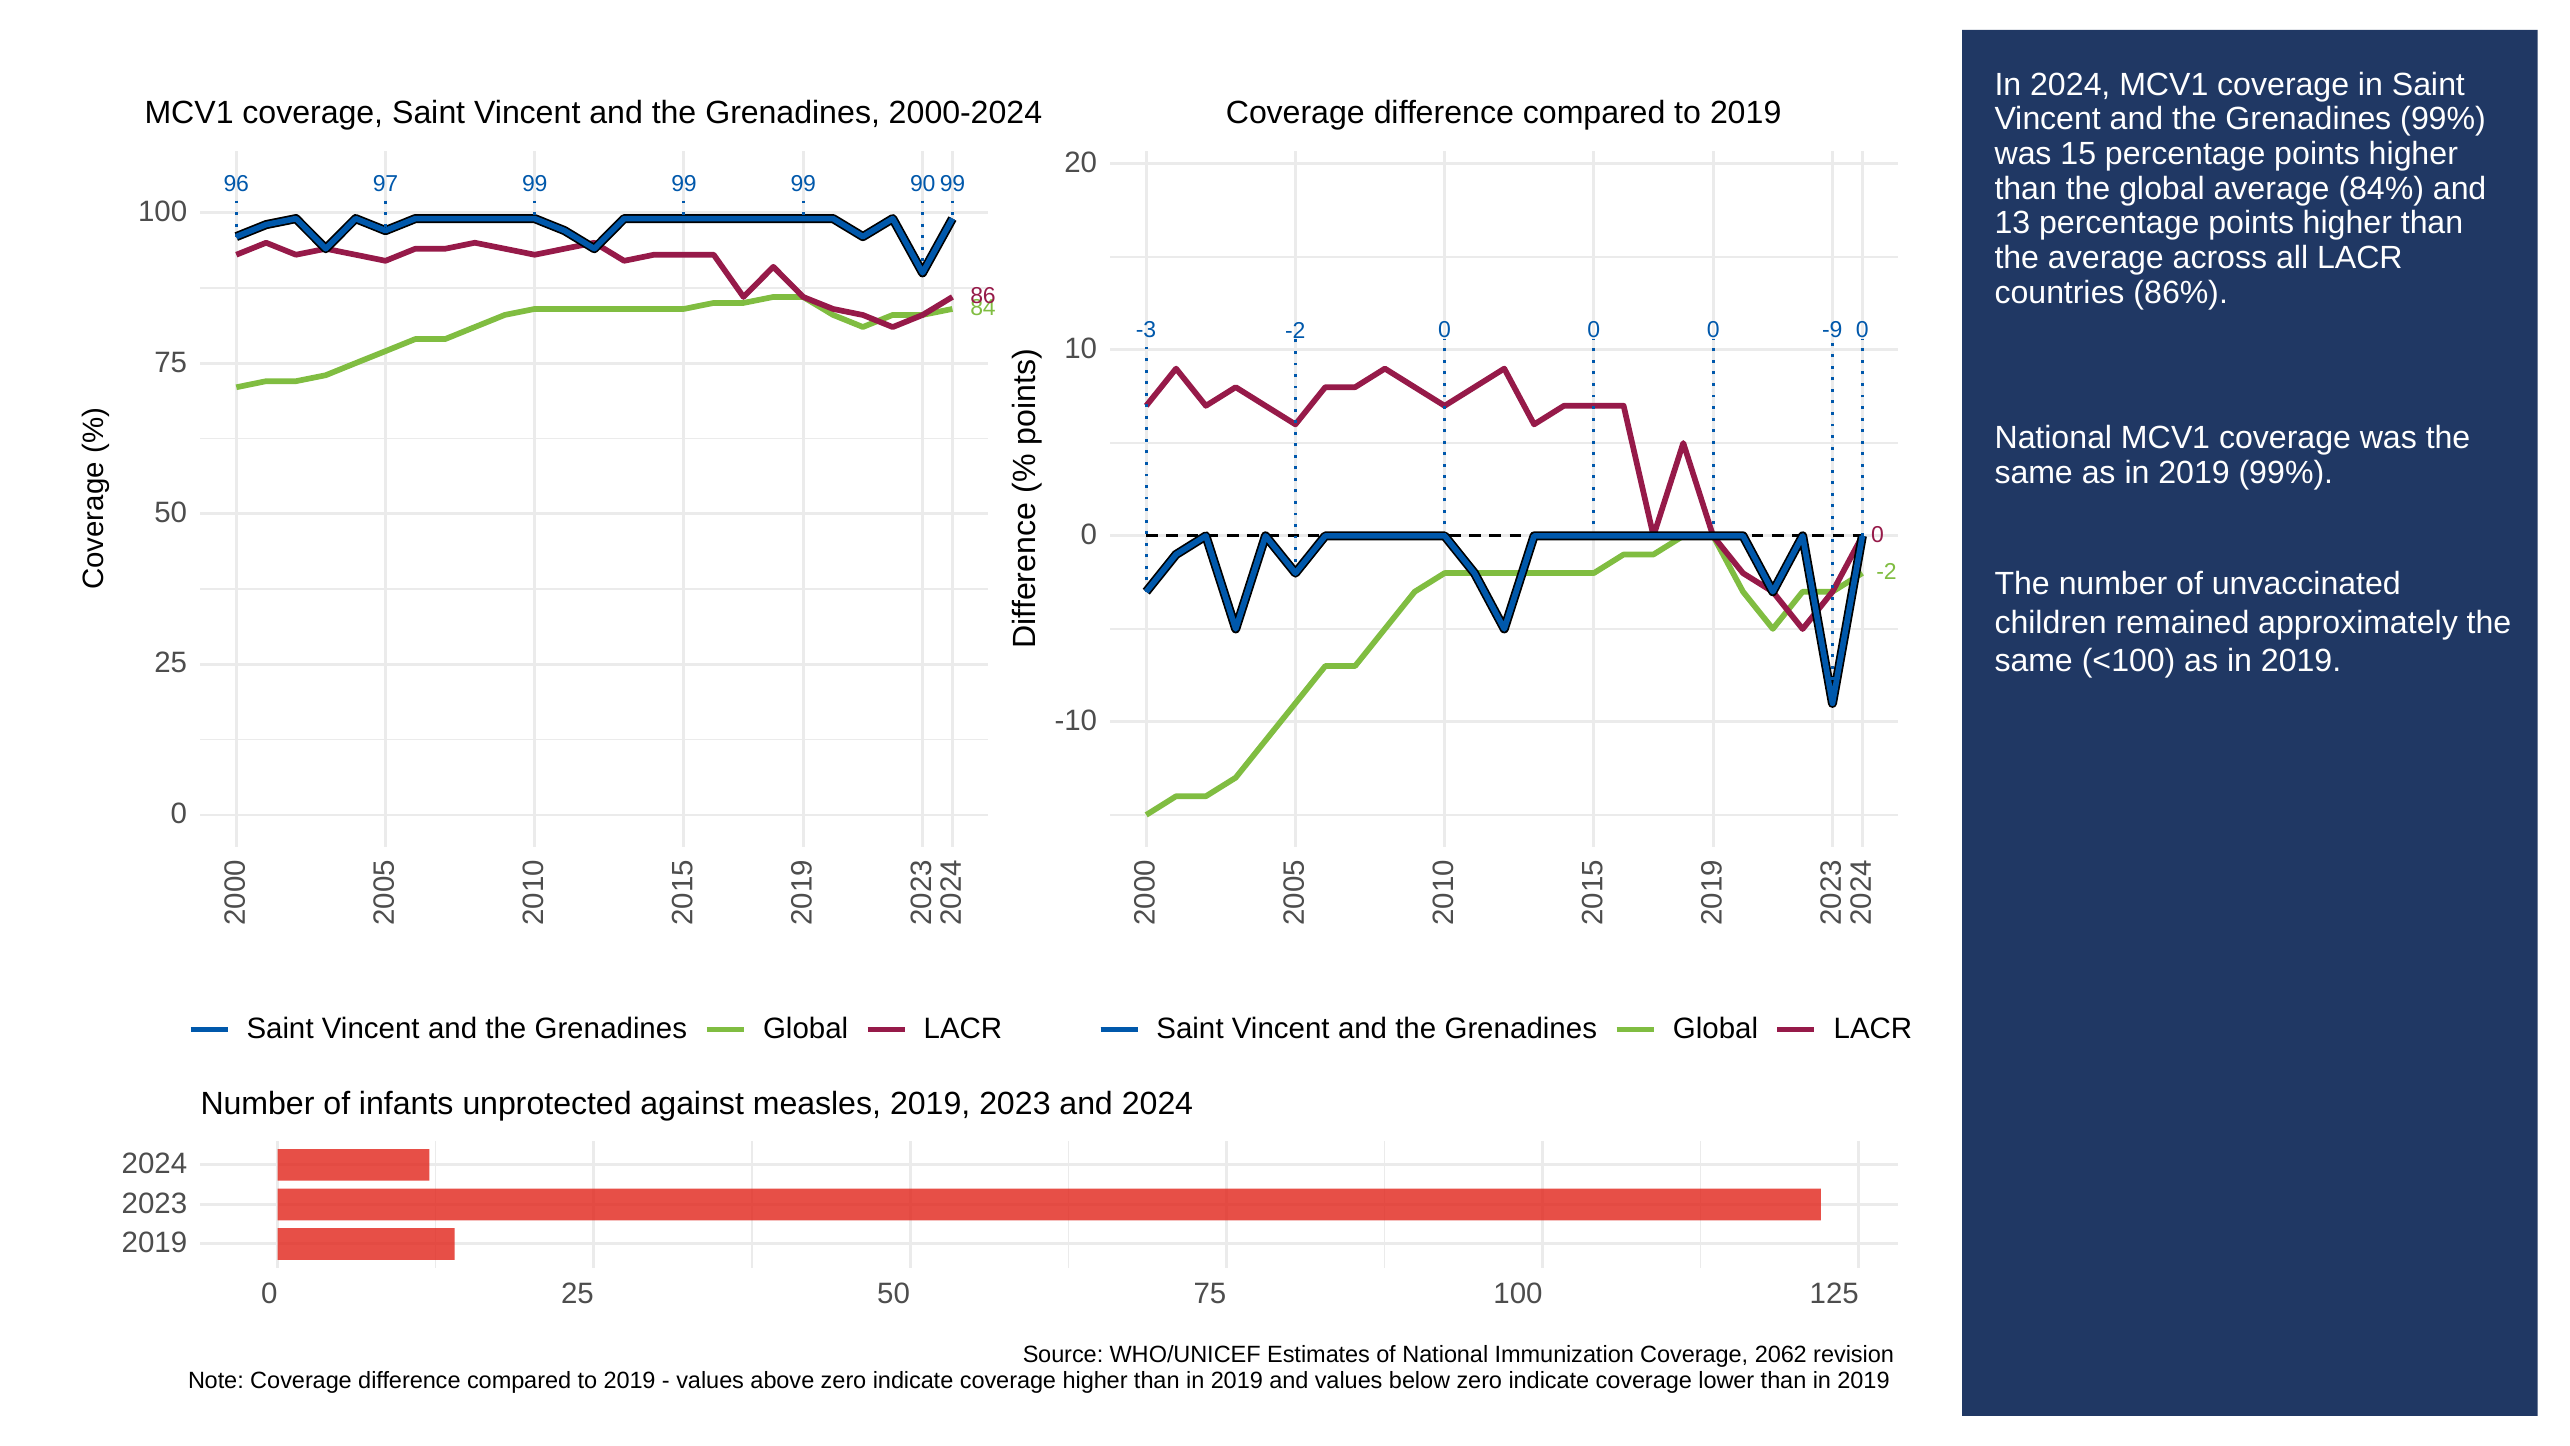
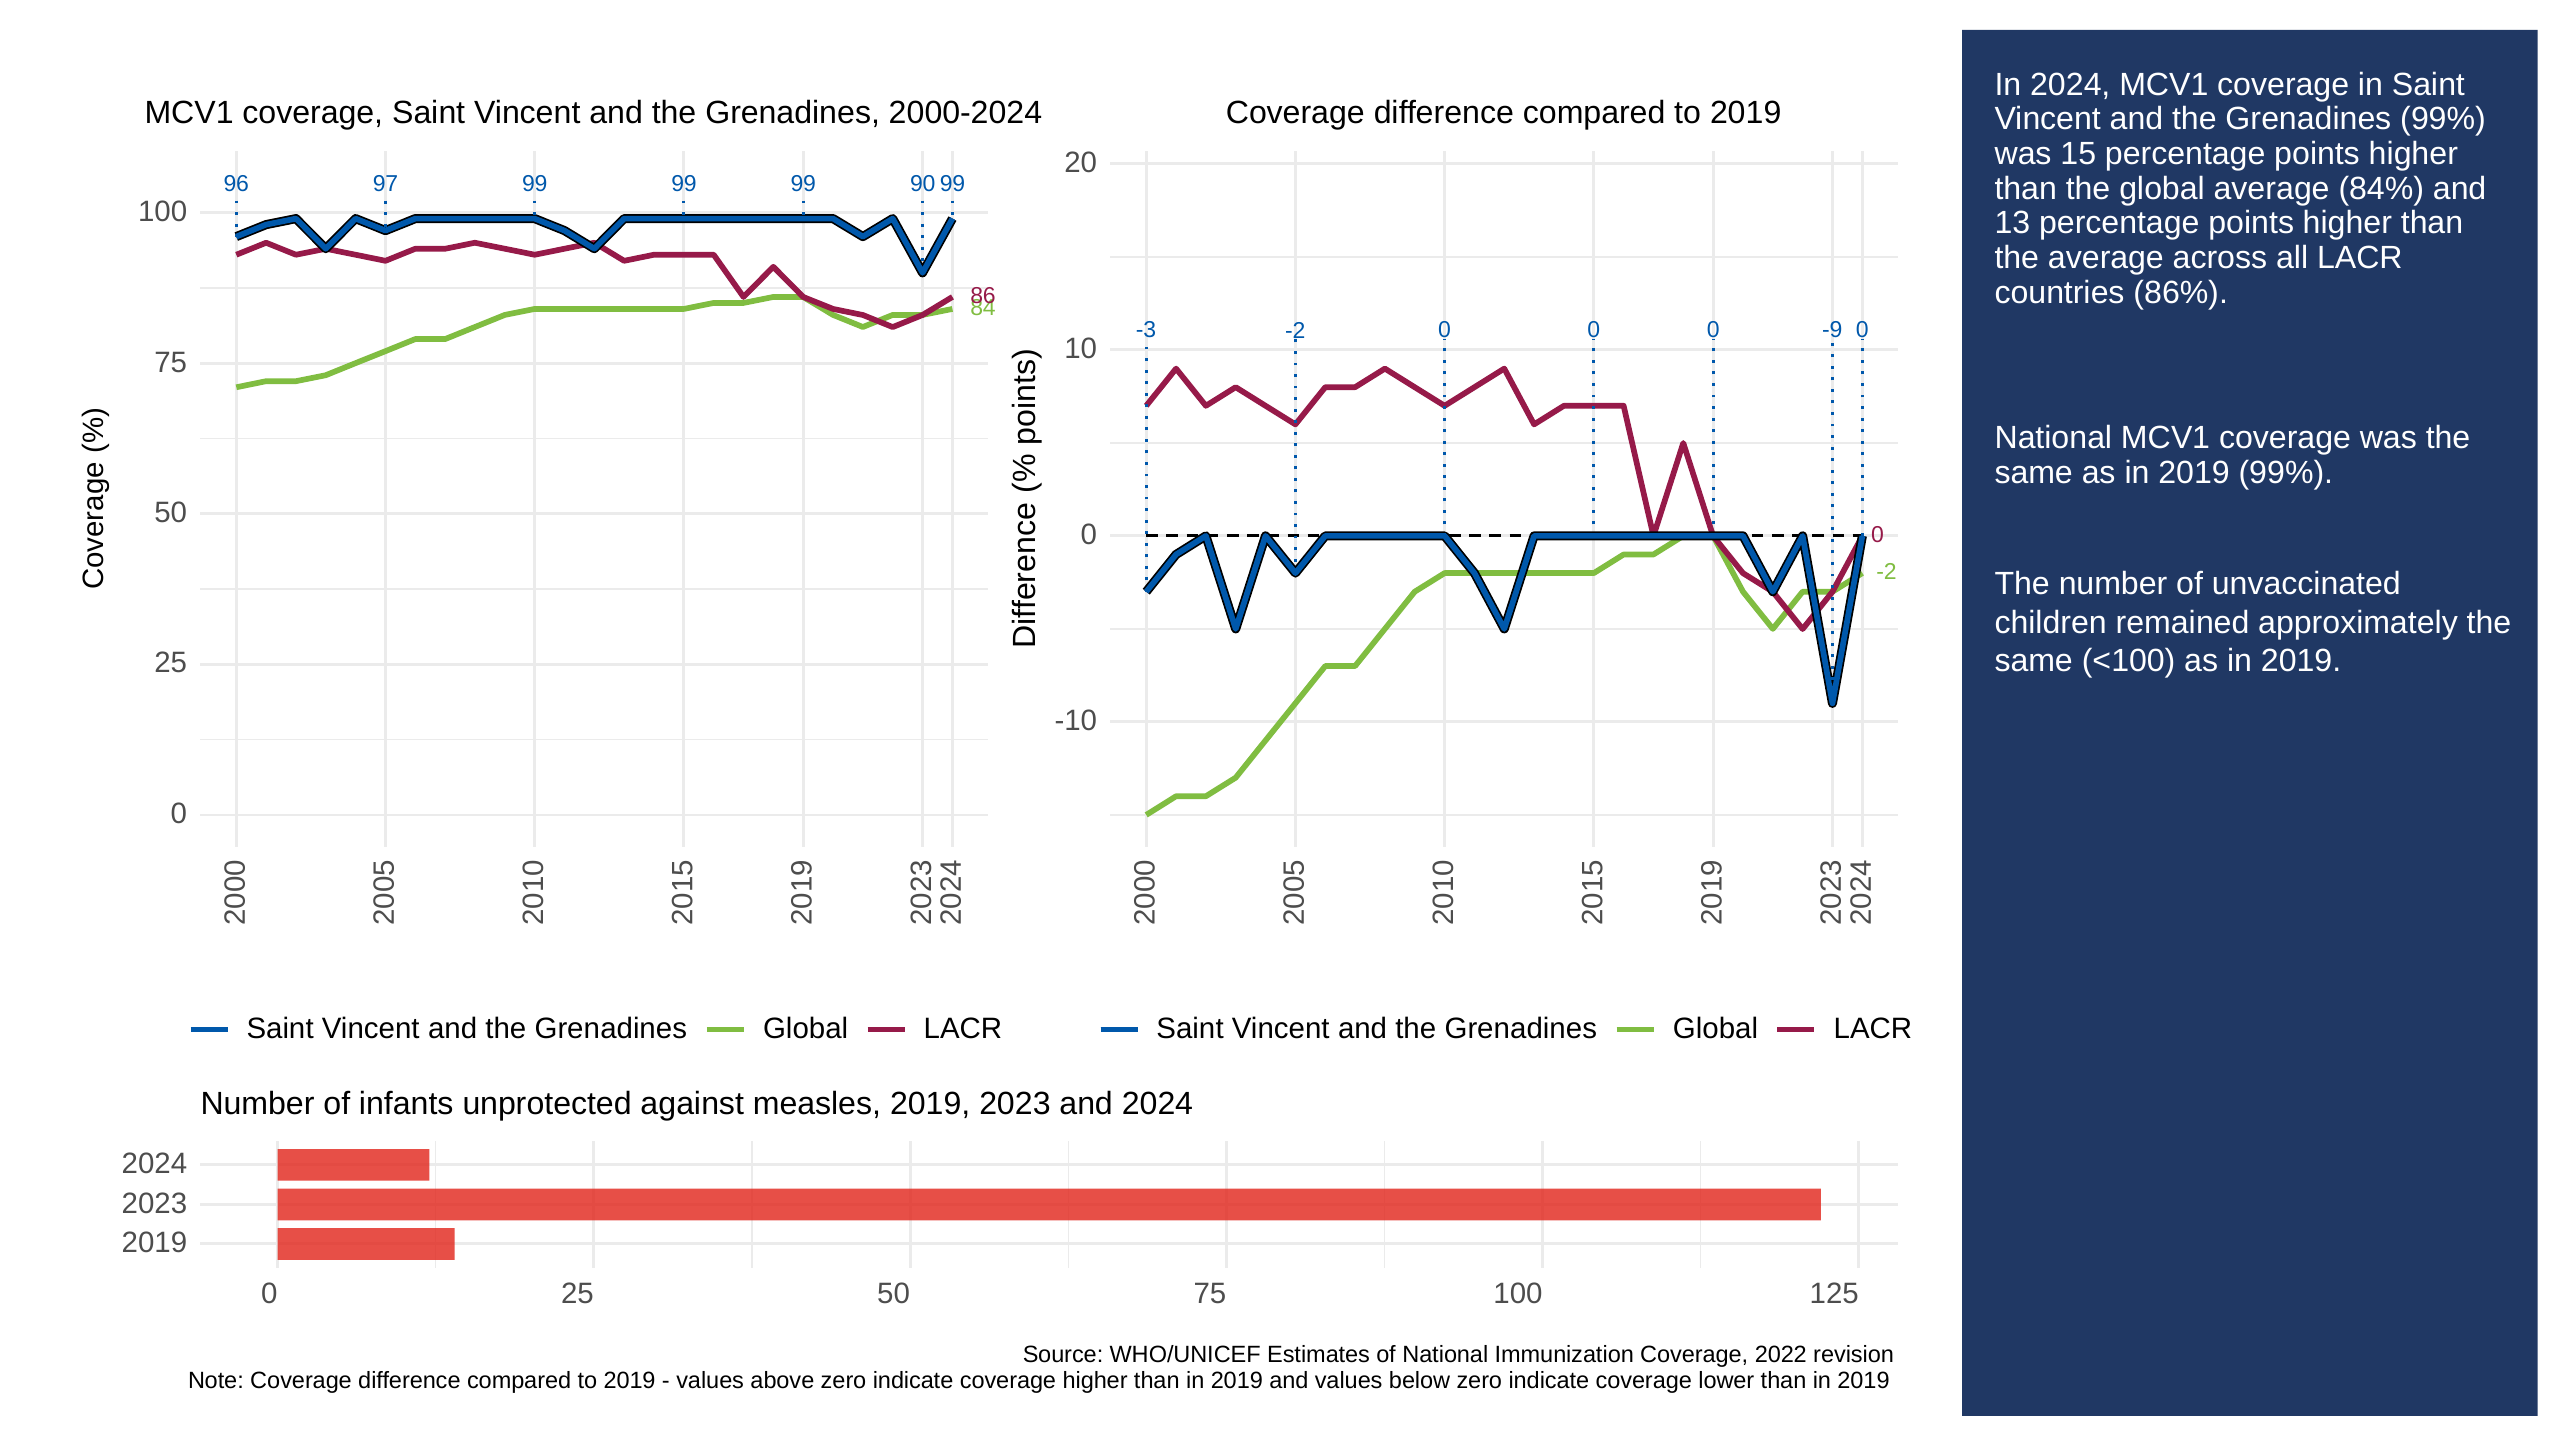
2062: 2062 -> 2022 (1781, 1355)
